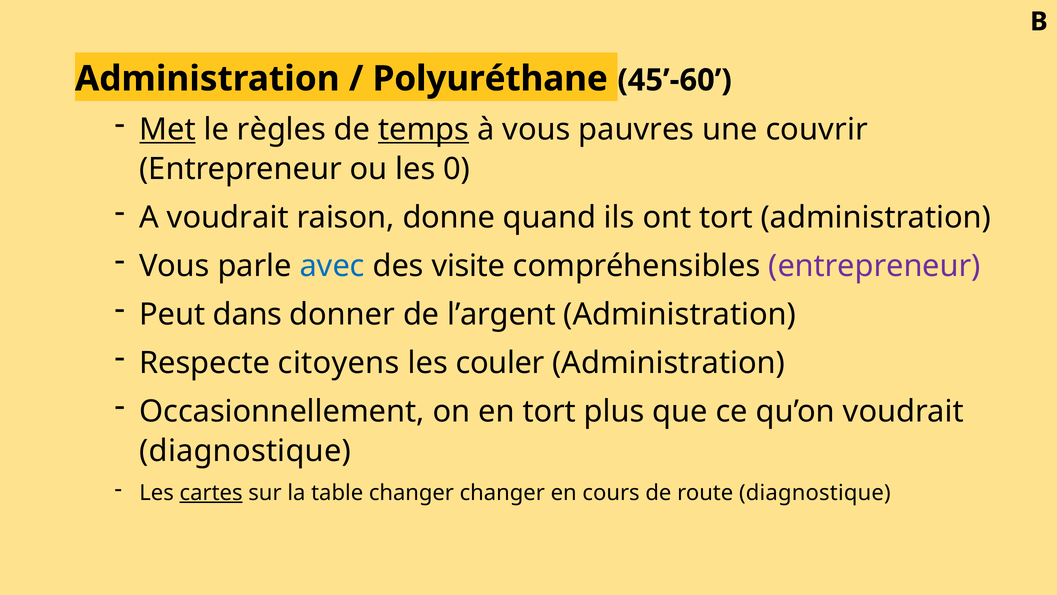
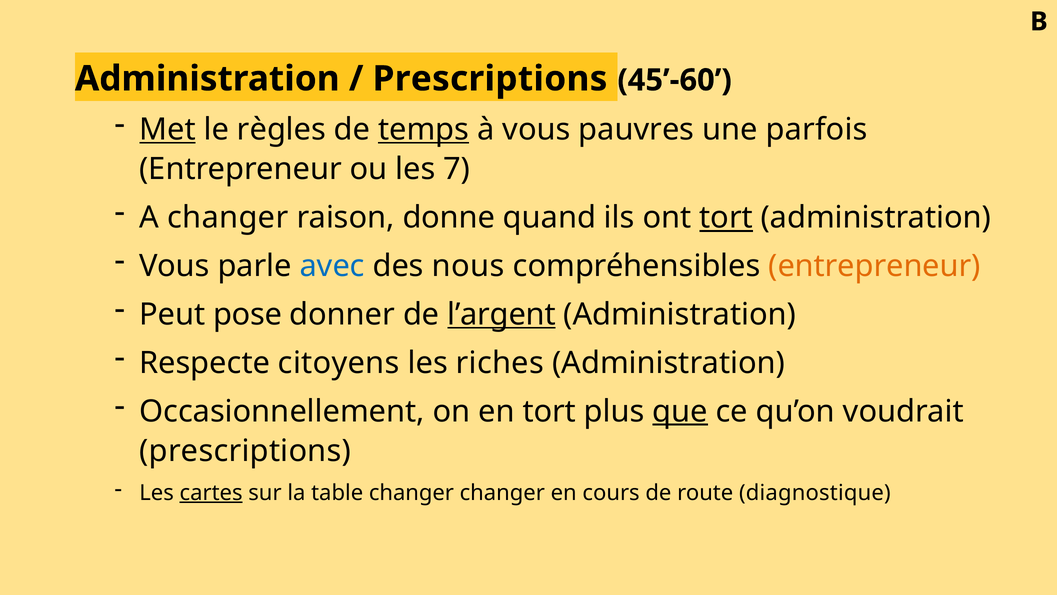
Polyuréthane: Polyuréthane -> Prescriptions (490, 79)
couvrir: couvrir -> parfois (817, 129)
0: 0 -> 7 (457, 169)
A voudrait: voudrait -> changer (228, 217)
tort underline: none -> present (726, 217)
visite: visite -> nous (468, 266)
entrepreneur colour: purple -> orange (875, 266)
dans: dans -> pose (248, 314)
l’argent underline: none -> present (501, 314)
couler: couler -> riches (500, 363)
que underline: none -> present (680, 411)
diagnostique: diagnostique -> prescriptions (245, 451)
